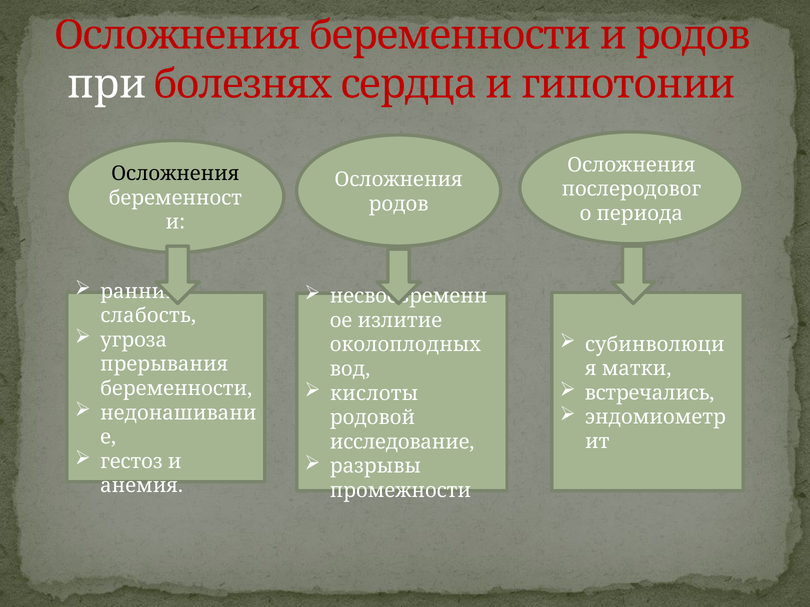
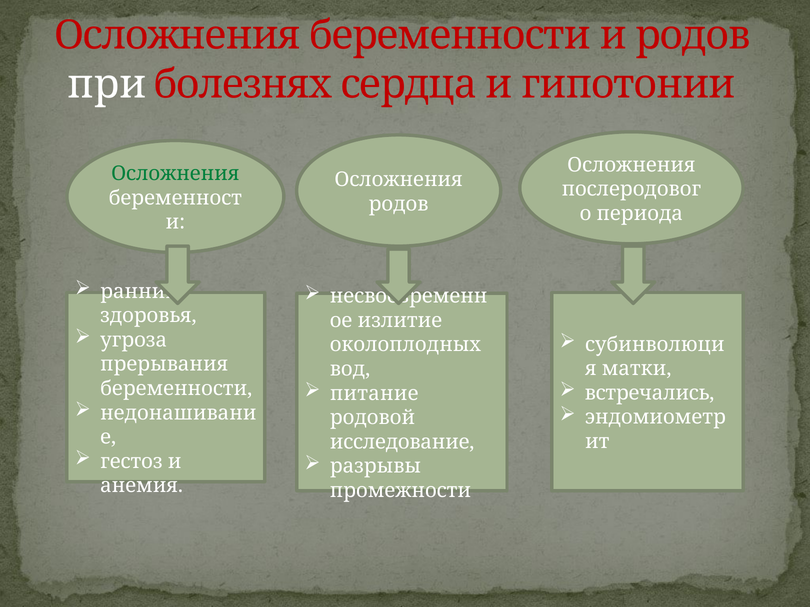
Осложнения colour: black -> green (175, 174)
слабость: слабость -> здоровья (148, 316)
кислоты: кислоты -> питание (374, 394)
